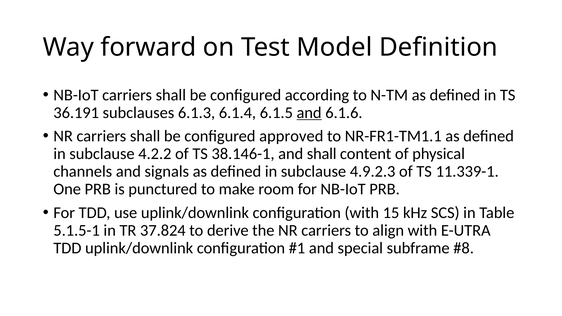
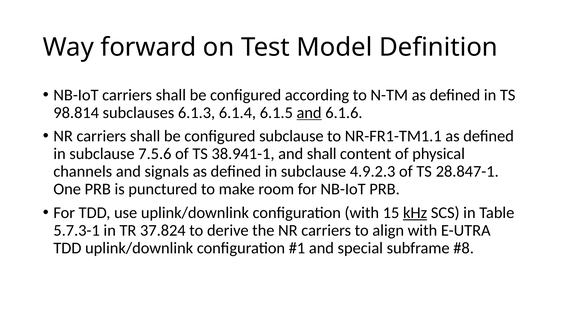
36.191: 36.191 -> 98.814 (76, 113)
configured approved: approved -> subclause (291, 136)
4.2.2: 4.2.2 -> 7.5.6 (155, 154)
38.146-1: 38.146-1 -> 38.941-1 (243, 154)
11.339-1: 11.339-1 -> 28.847-1 (467, 172)
kHz underline: none -> present (415, 213)
5.1.5-1: 5.1.5-1 -> 5.7.3-1 (77, 230)
